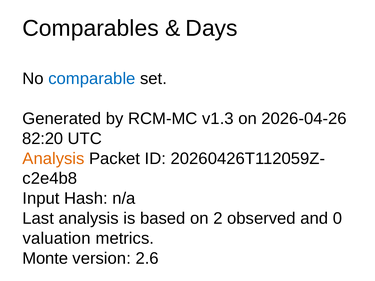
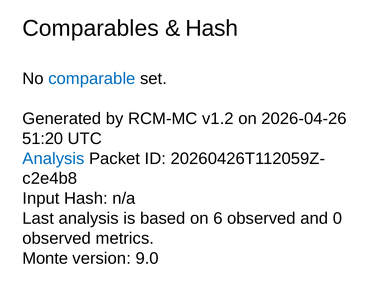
Days: Days -> Hash (212, 28)
v1.3: v1.3 -> v1.2 (218, 119)
82:20: 82:20 -> 51:20 (43, 139)
Analysis colour: orange -> blue (53, 159)
2: 2 -> 6 (218, 219)
valuation: valuation -> observed (57, 239)
2.6: 2.6 -> 9.0 (147, 259)
